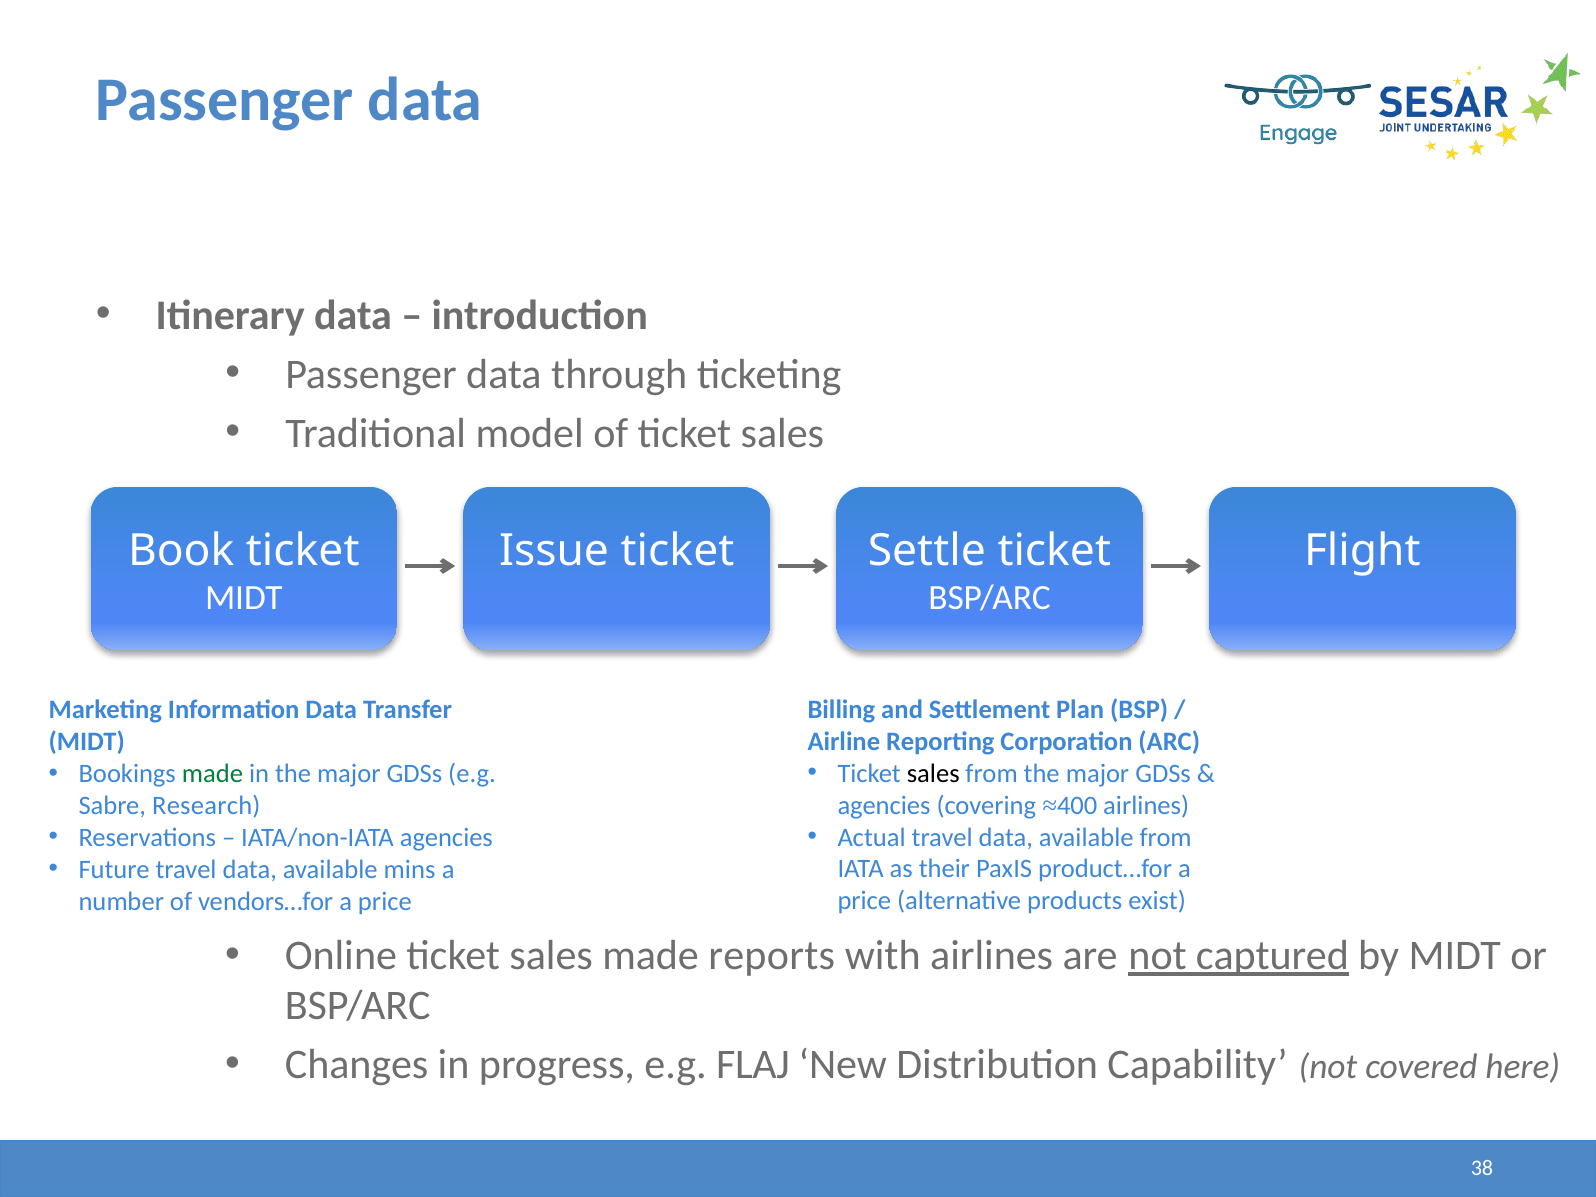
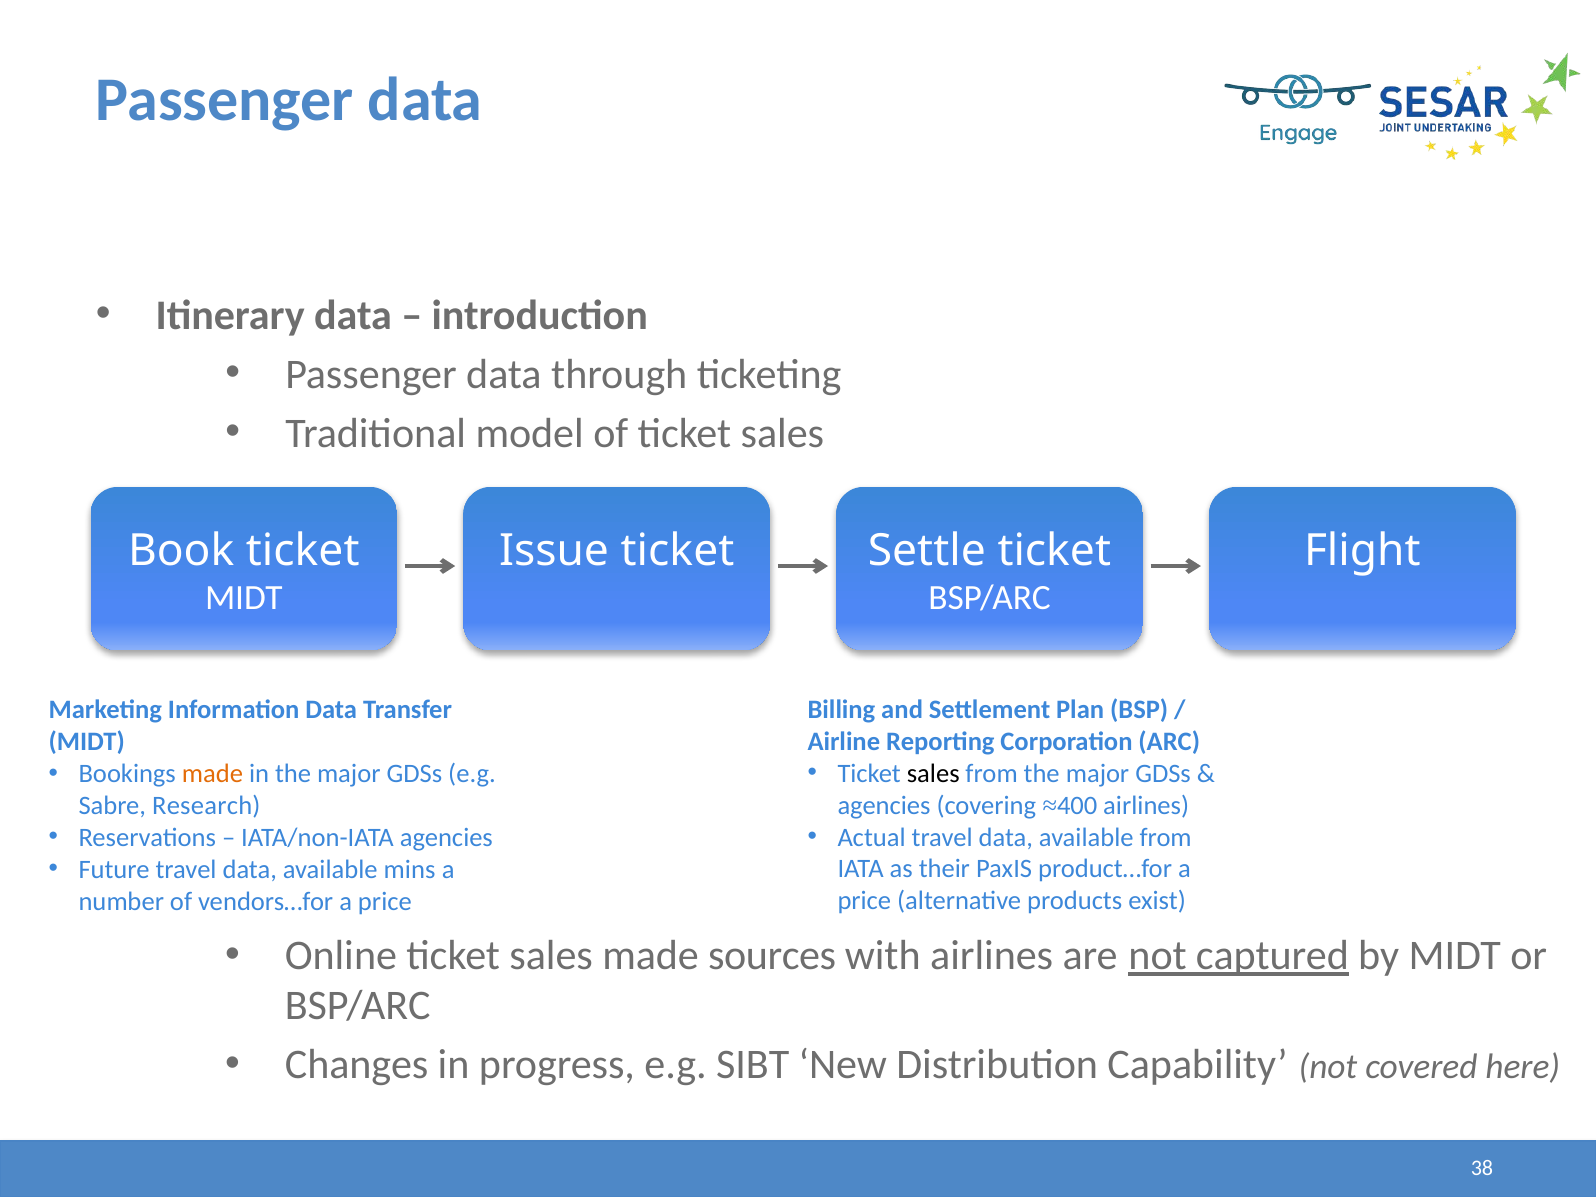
made colour: green -> orange (212, 774)
reports: reports -> sources (772, 956)
FLAJ: FLAJ -> SIBT (753, 1065)
